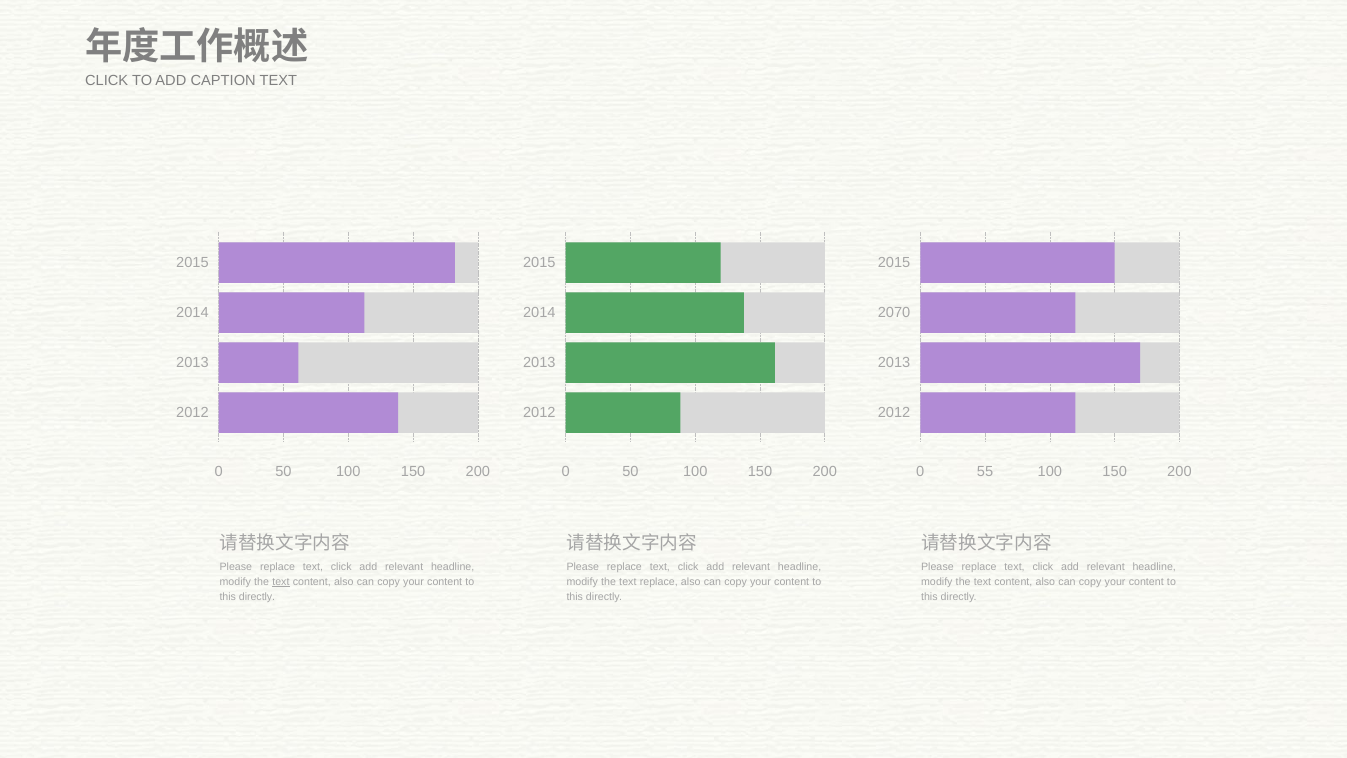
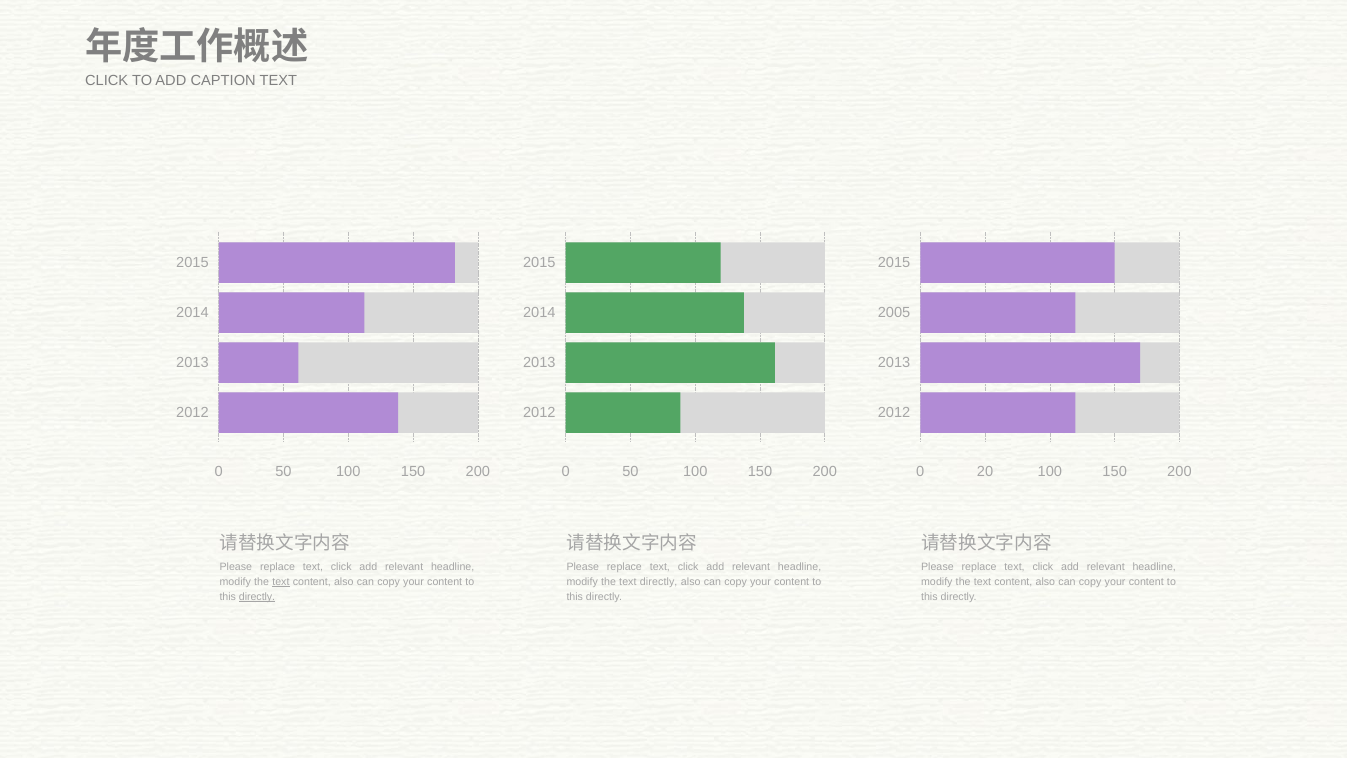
2070: 2070 -> 2005 (894, 313)
55: 55 -> 20 (985, 471)
text replace: replace -> directly (659, 582)
directly underline: none -> present (257, 597)
